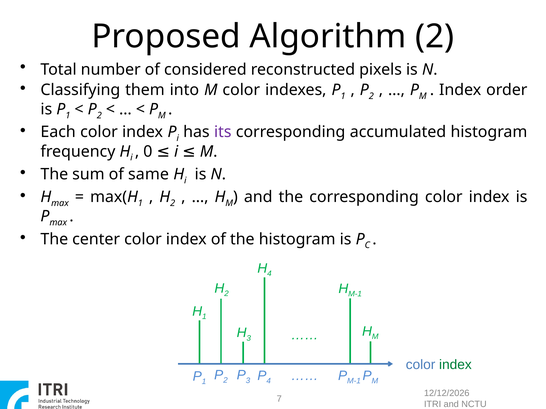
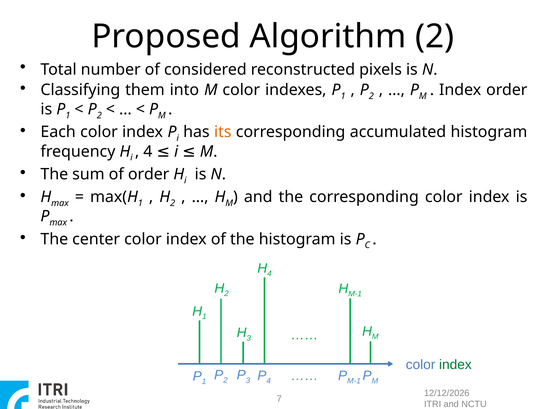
its colour: purple -> orange (223, 132)
0: 0 -> 4 (148, 152)
of same: same -> order (149, 174)
